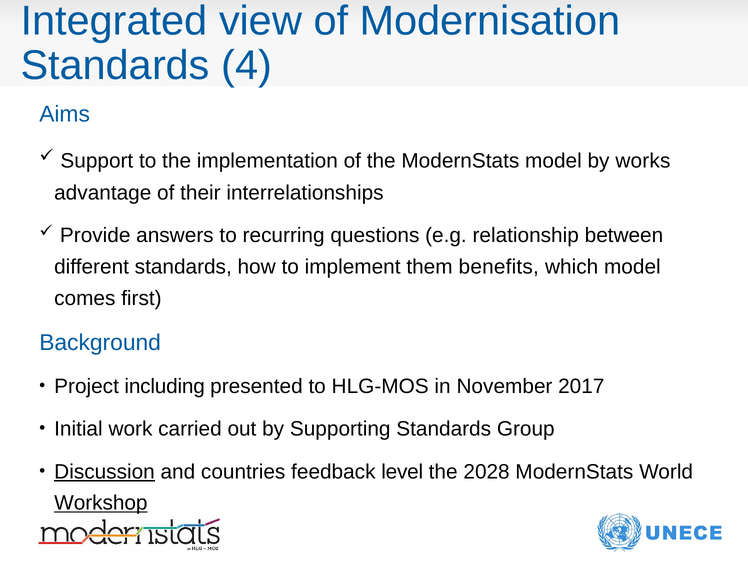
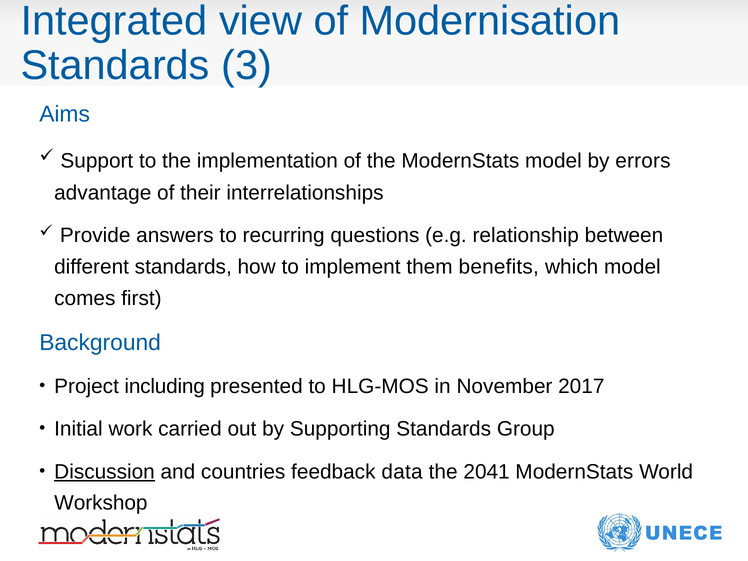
4: 4 -> 3 (247, 66)
works: works -> errors (643, 161)
level: level -> data (402, 472)
2028: 2028 -> 2041 (487, 472)
Workshop underline: present -> none (101, 503)
